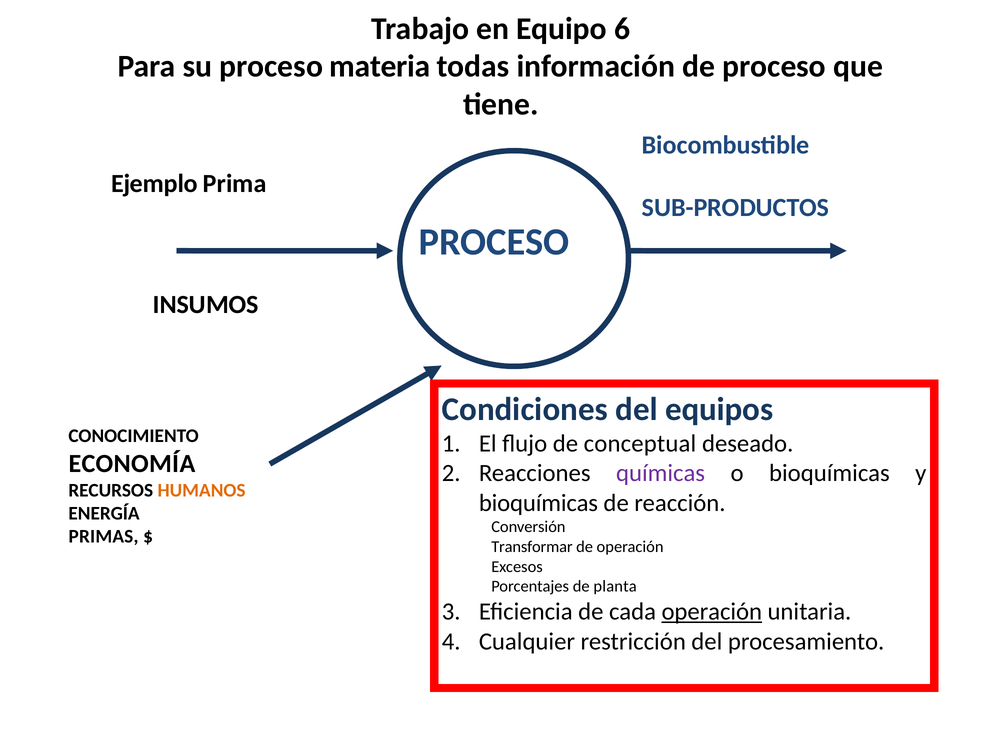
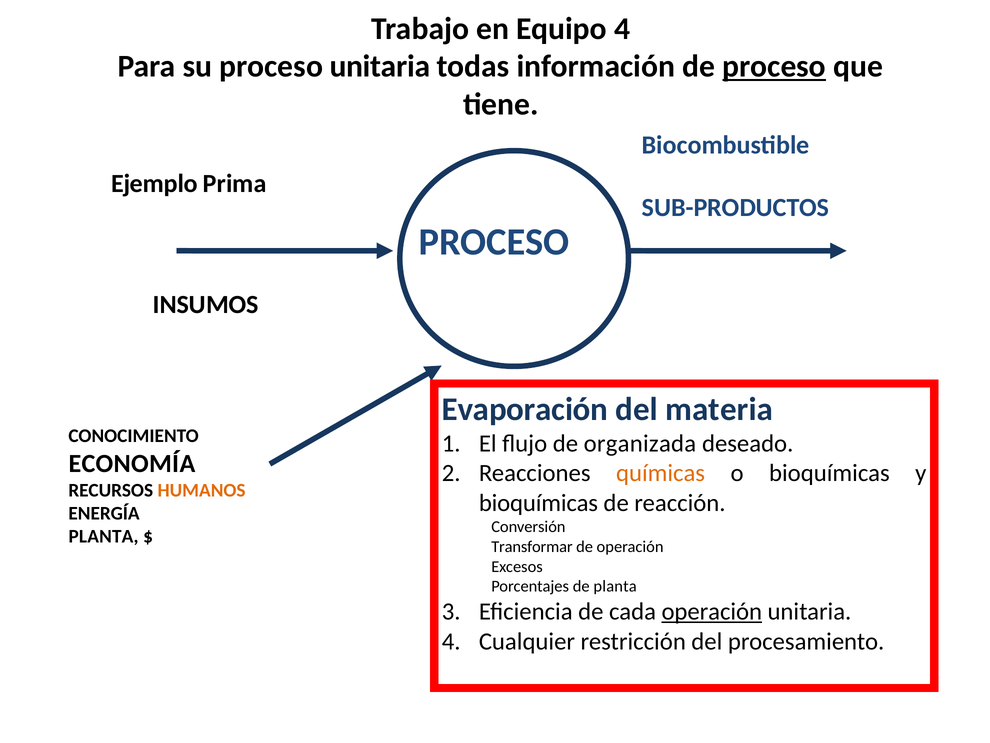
Equipo 6: 6 -> 4 (622, 29)
proceso materia: materia -> unitaria (380, 66)
proceso underline: none -> present (774, 66)
Condiciones: Condiciones -> Evaporación (525, 409)
equipos: equipos -> materia (719, 409)
conceptual: conceptual -> organizada (640, 443)
químicas colour: purple -> orange (661, 473)
PRIMAS: PRIMAS -> PLANTA (104, 536)
